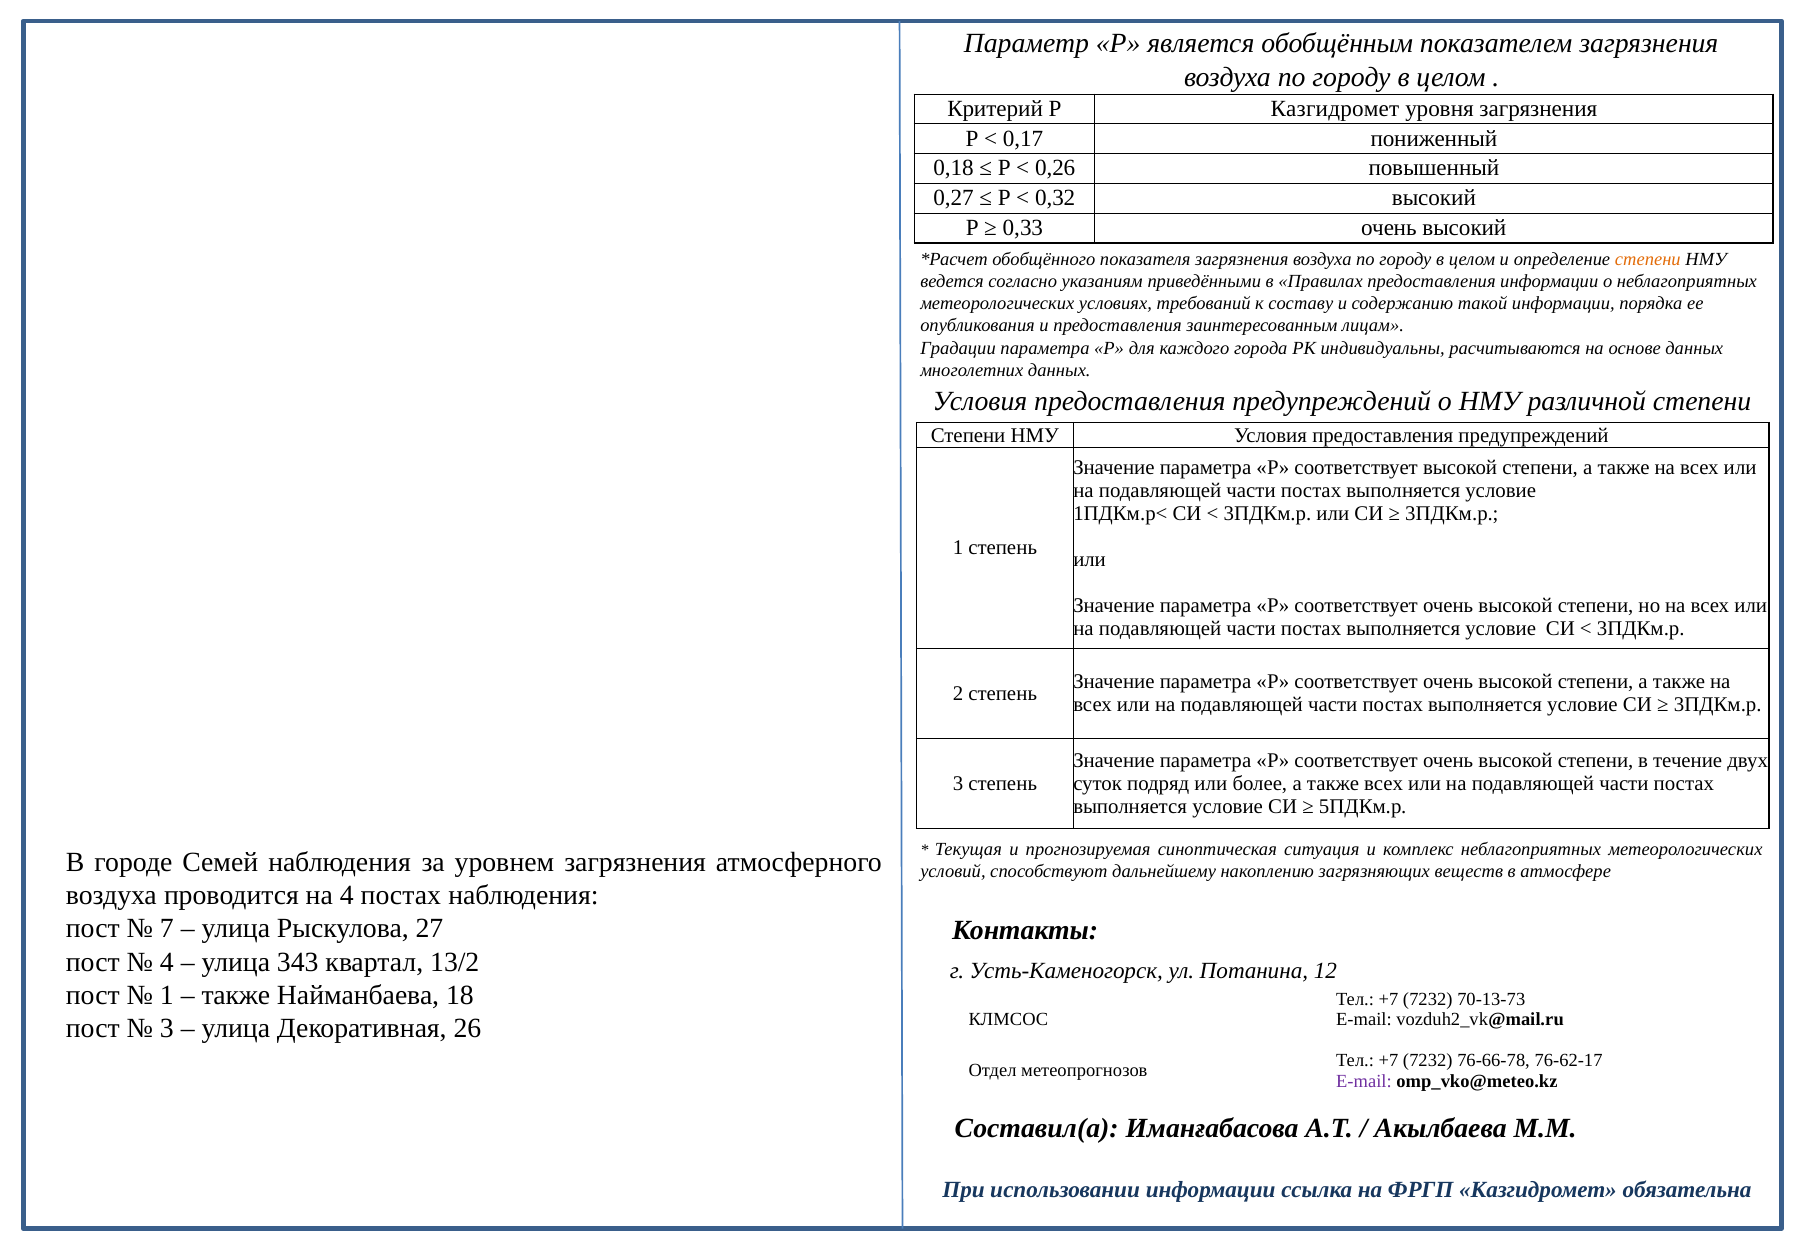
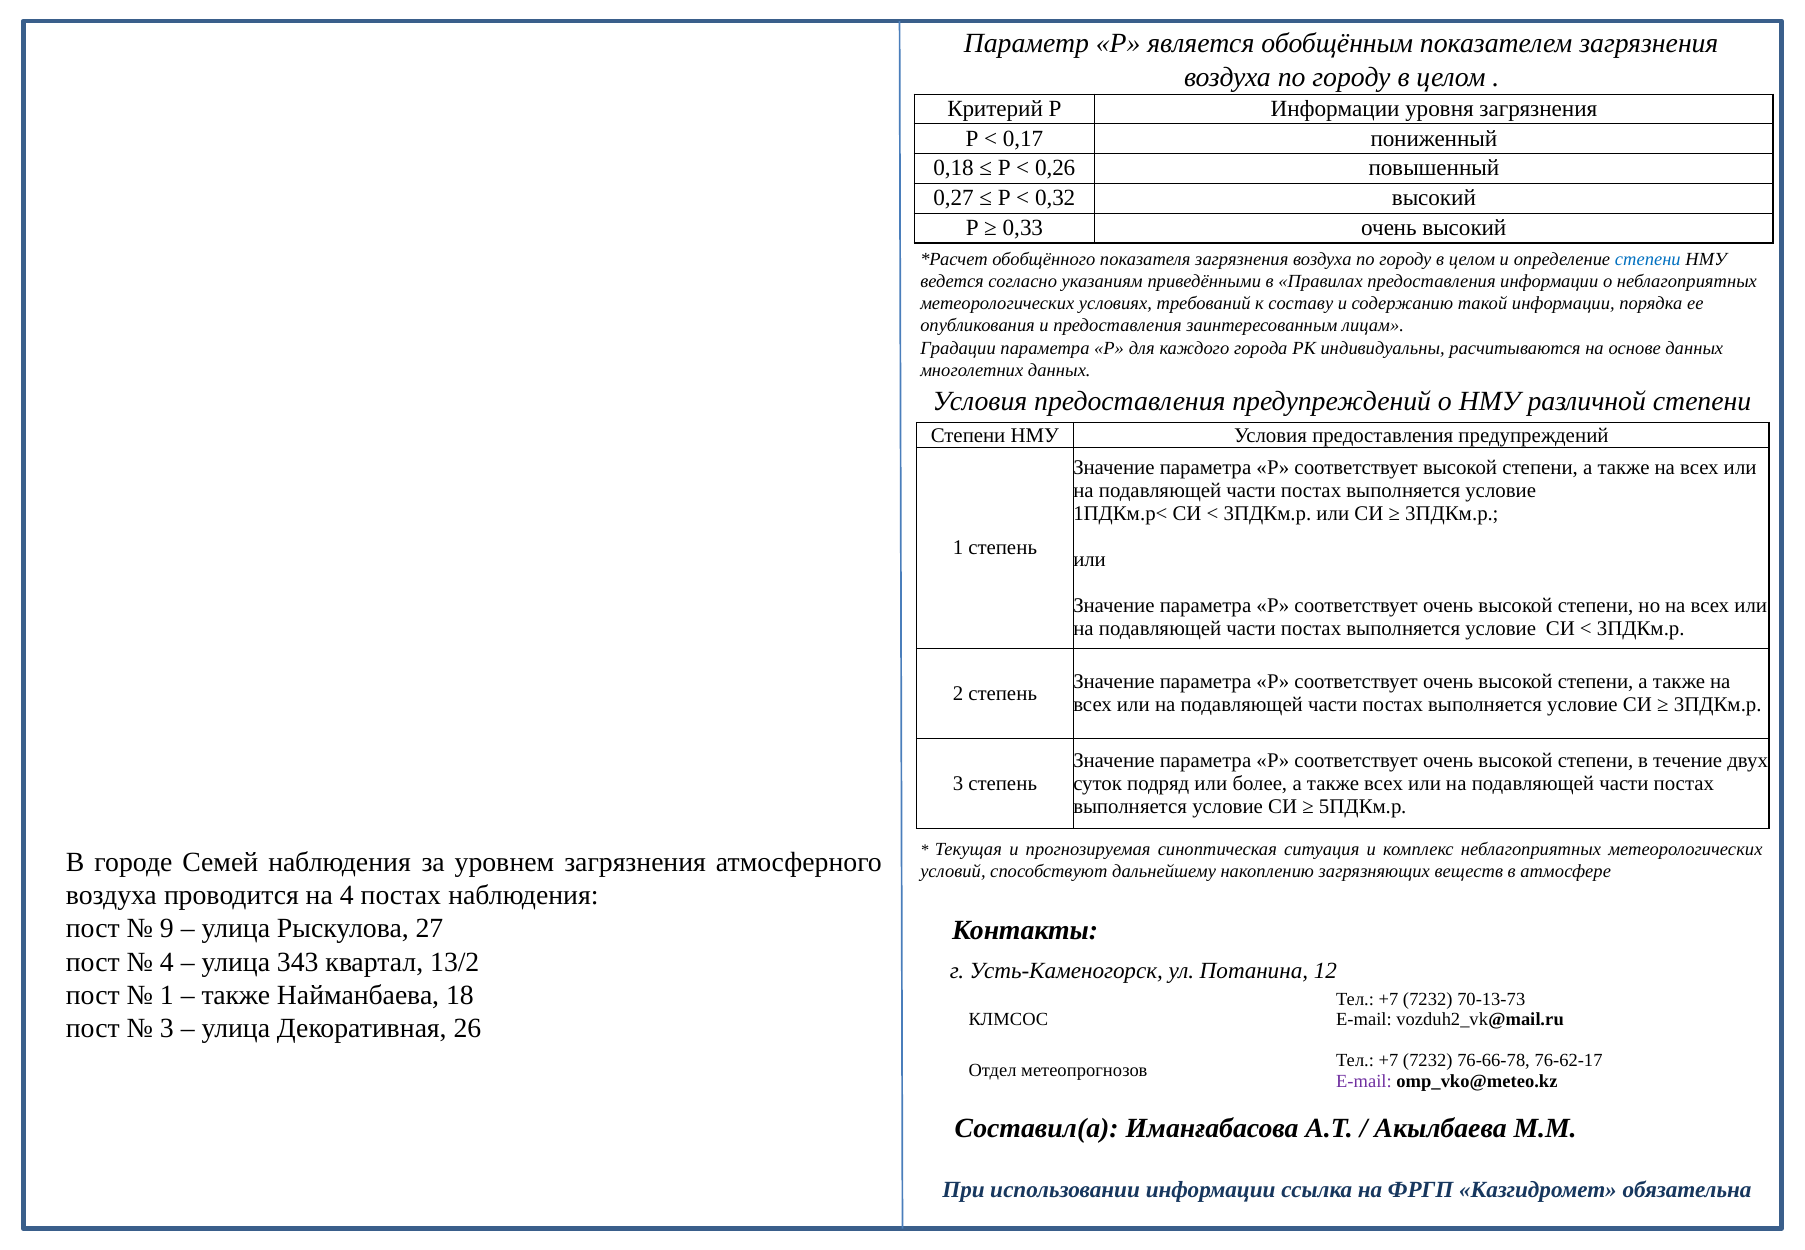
Р Казгидромет: Казгидромет -> Информации (1335, 109)
степени colour: orange -> blue (1648, 259)
7: 7 -> 9 (167, 928)
